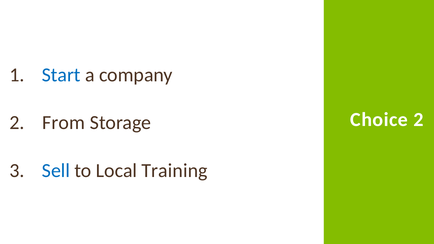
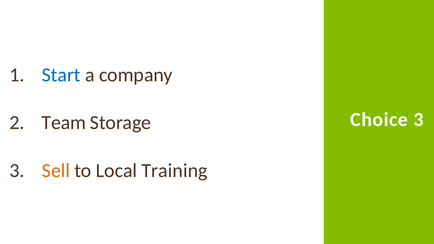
Choice 2: 2 -> 3 (419, 120)
From: From -> Team (64, 123)
Sell colour: blue -> orange (56, 171)
